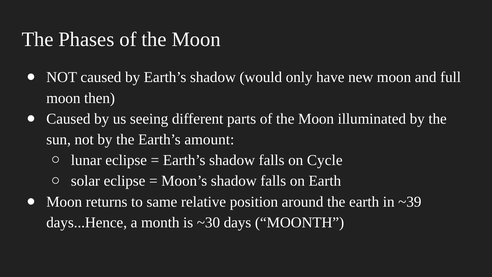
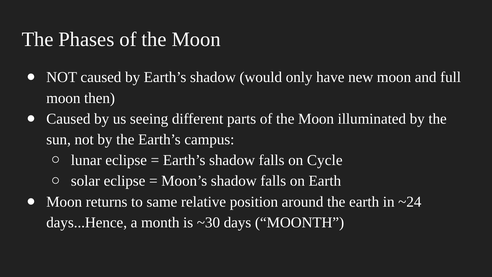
amount: amount -> campus (209, 139)
~39: ~39 -> ~24 (410, 202)
